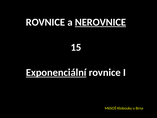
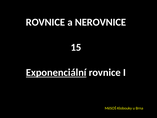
NEROVNICE underline: present -> none (100, 22)
